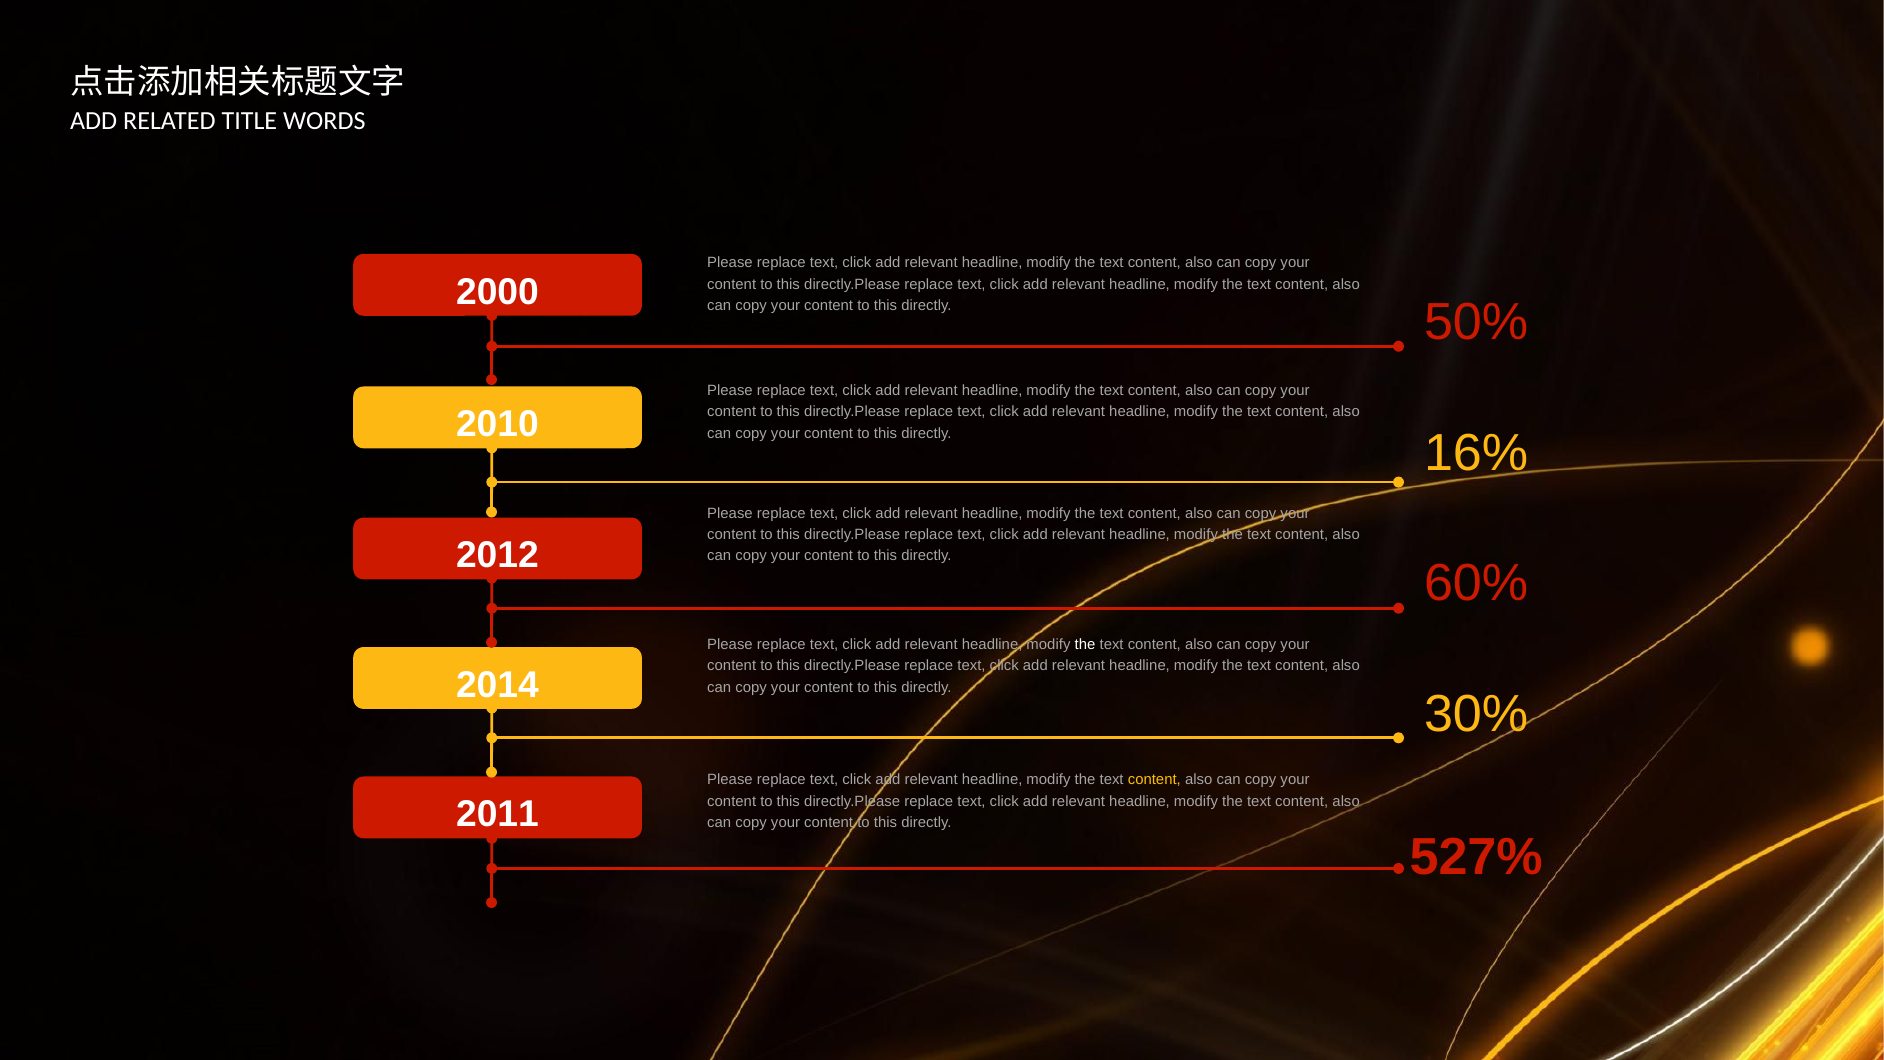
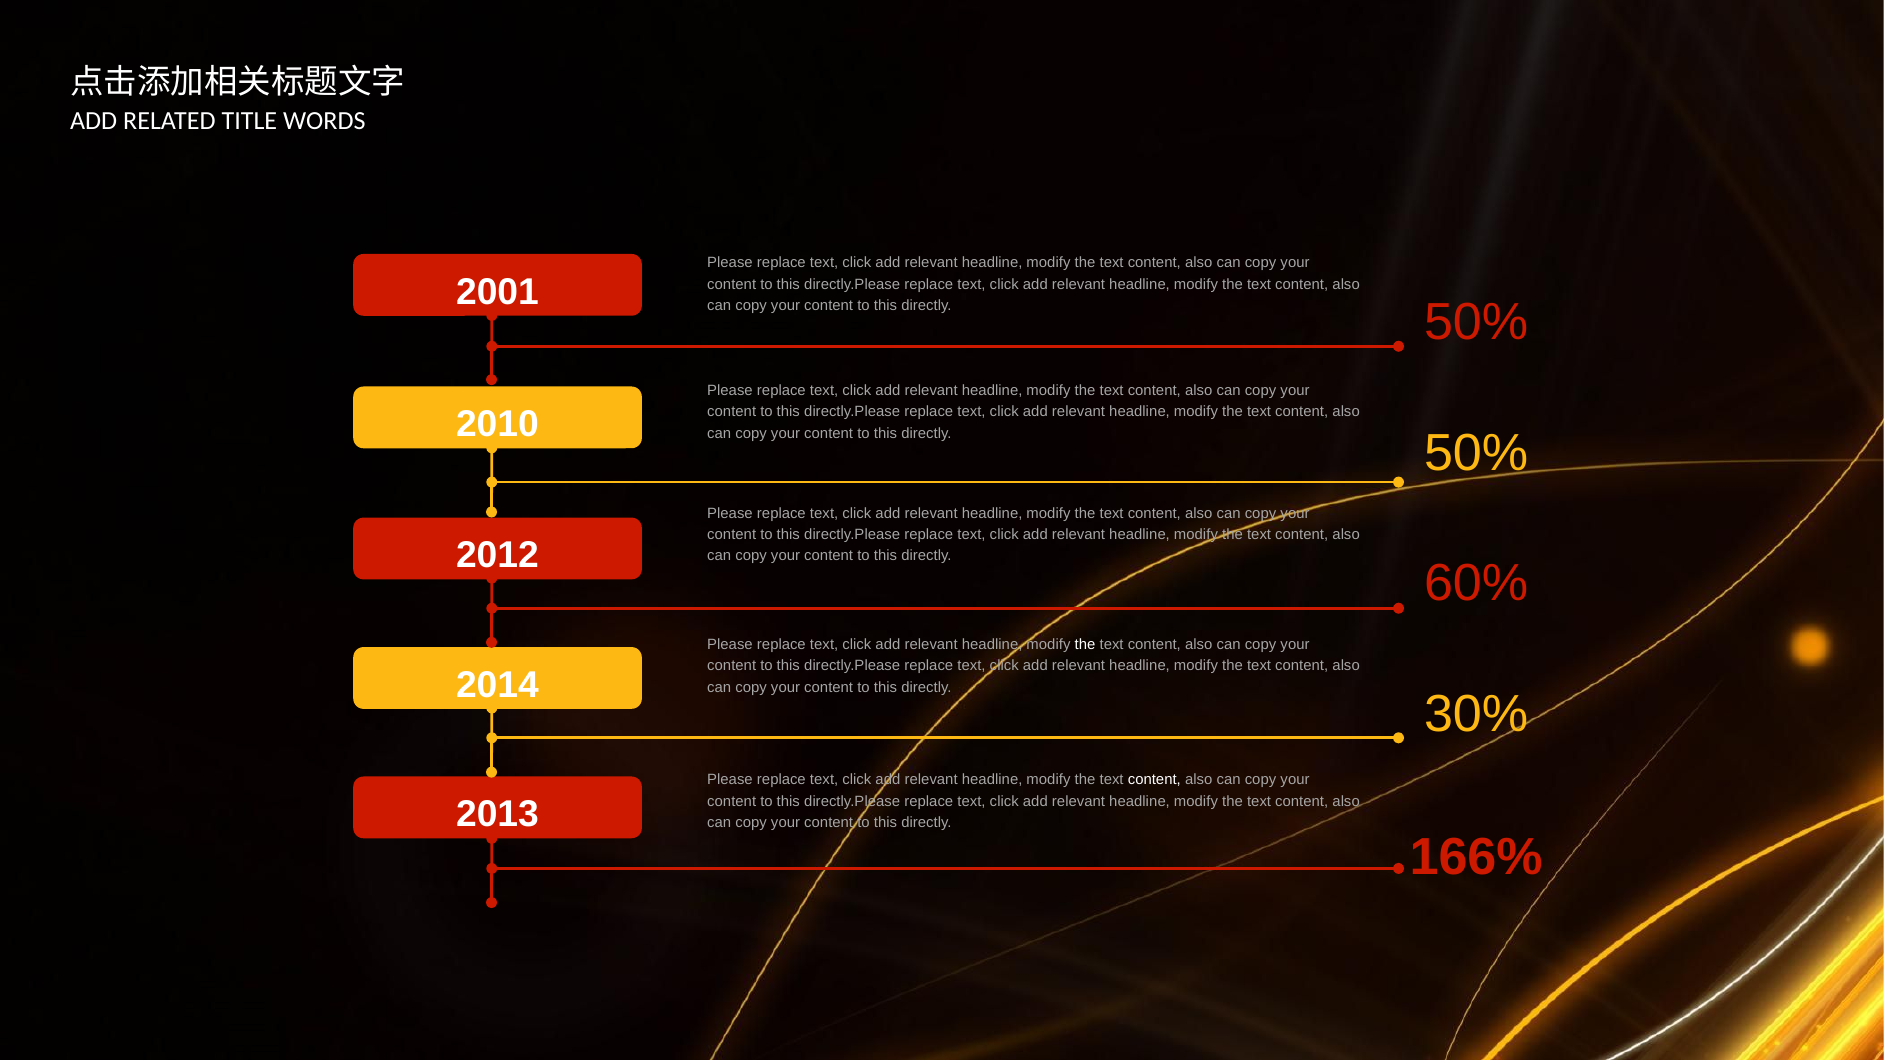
2000: 2000 -> 2001 (497, 292)
16%: 16% -> 50% (1476, 453)
content colour: yellow -> white (1154, 780)
2011: 2011 -> 2013 (497, 814)
527%: 527% -> 166% (1476, 857)
